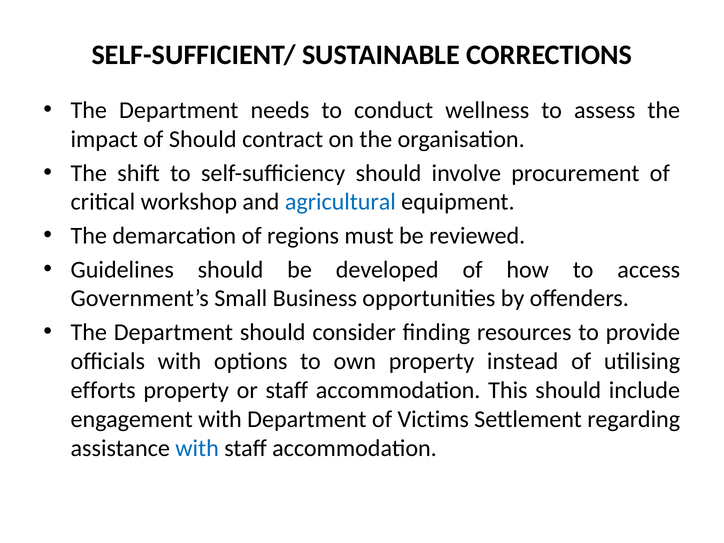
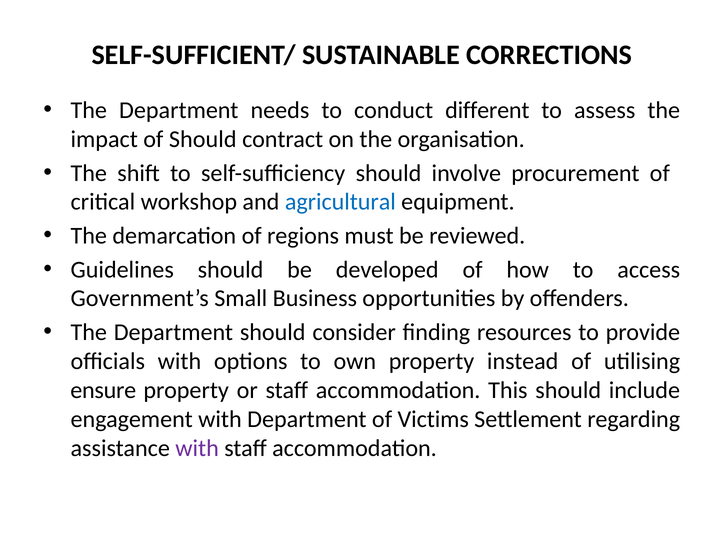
wellness: wellness -> different (487, 110)
efforts: efforts -> ensure (103, 390)
with colour: blue -> purple (197, 448)
